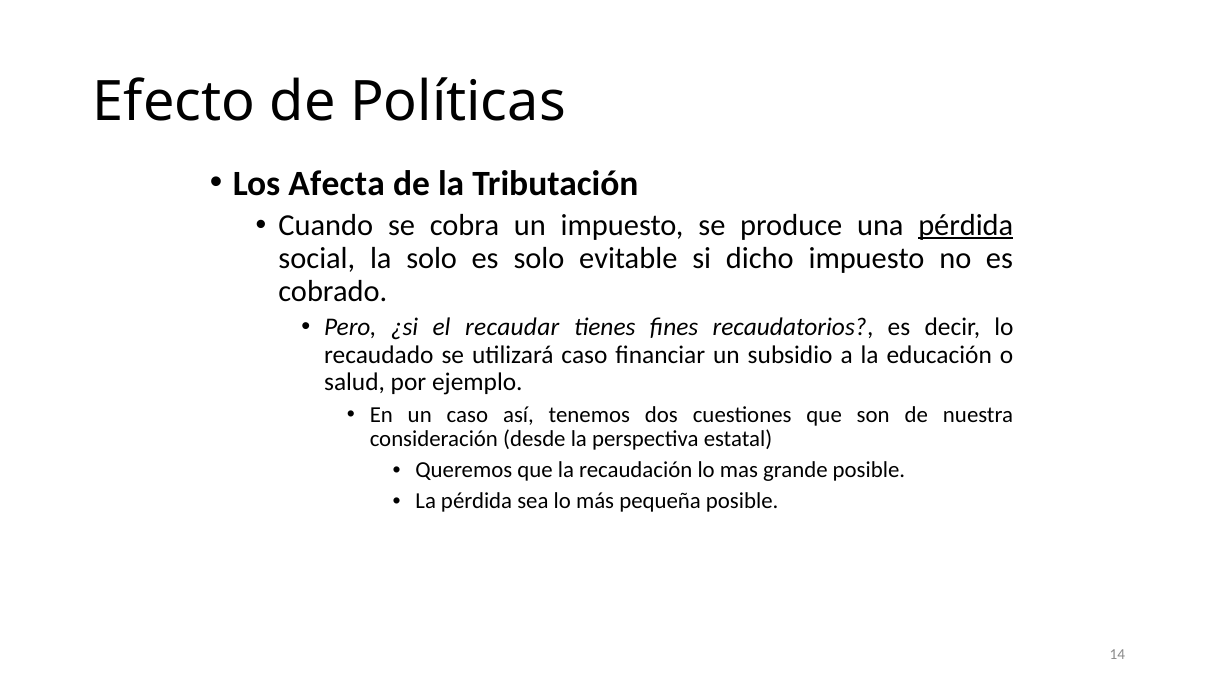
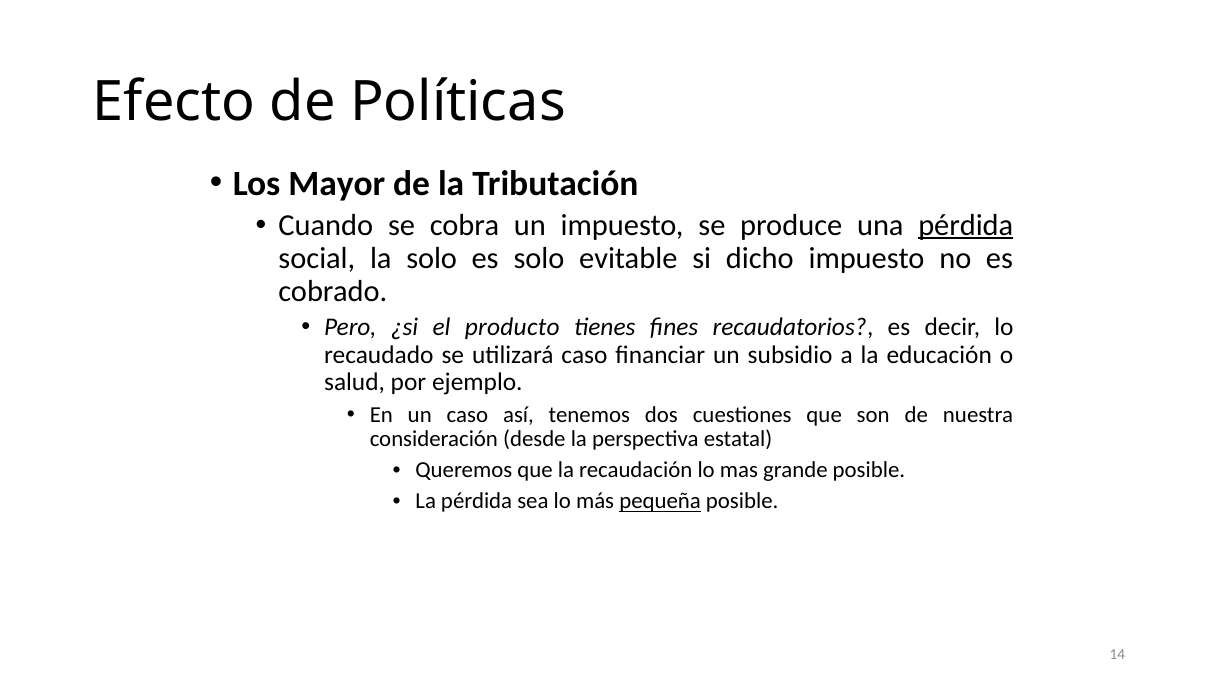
Afecta: Afecta -> Mayor (337, 183)
recaudar: recaudar -> producto (512, 328)
pequeña underline: none -> present (660, 502)
